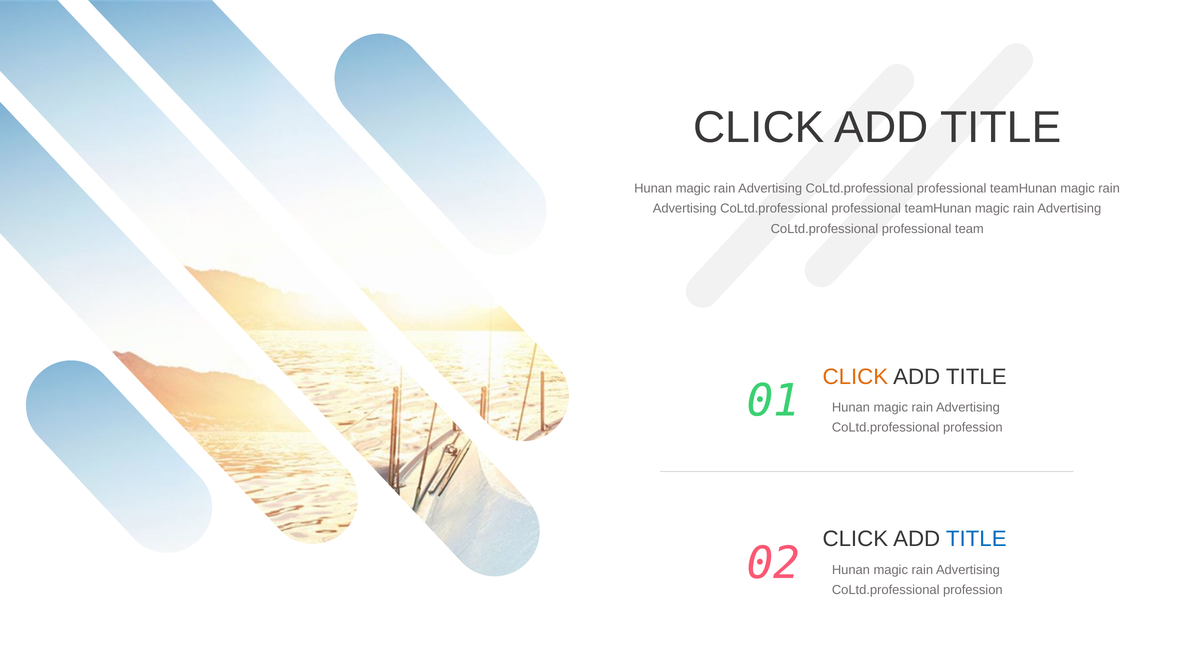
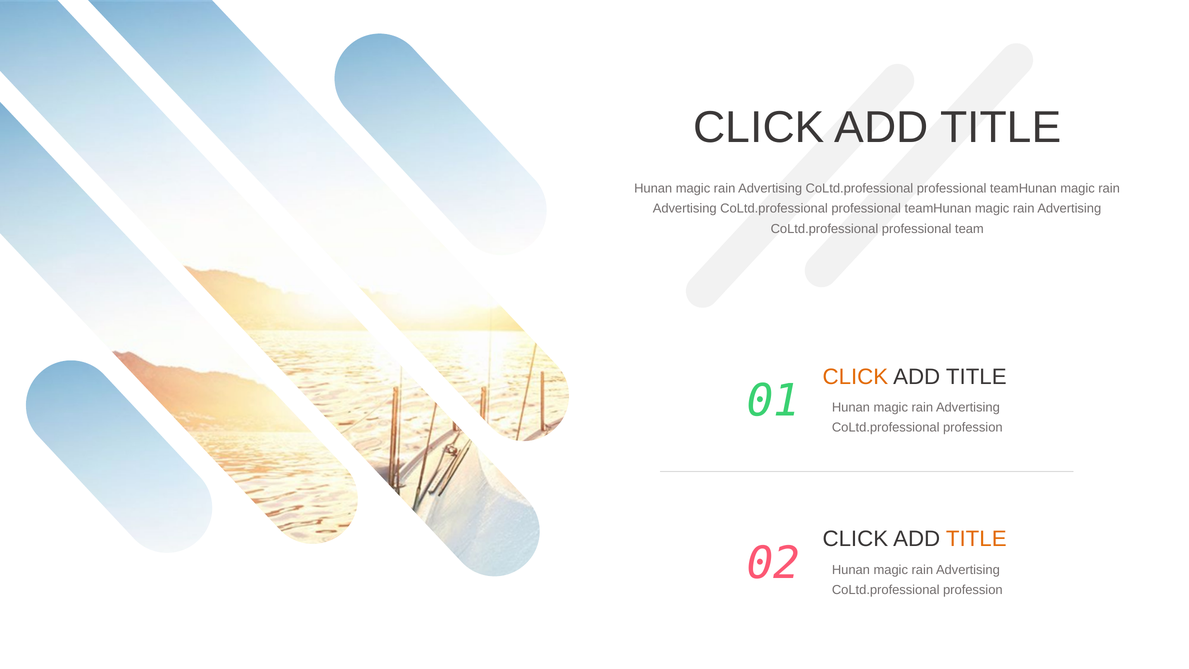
TITLE colour: blue -> orange (976, 539)
